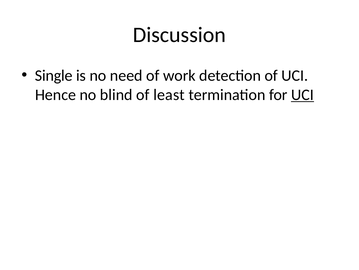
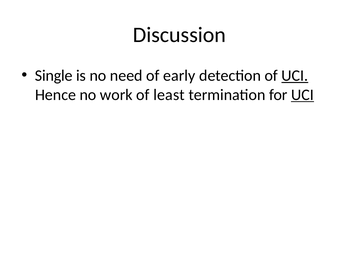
work: work -> early (179, 75)
UCI underline: none -> present (295, 75)
blind: blind -> work (116, 94)
